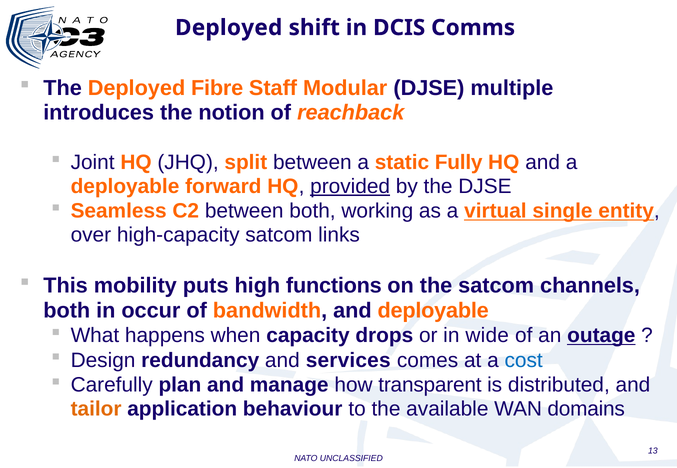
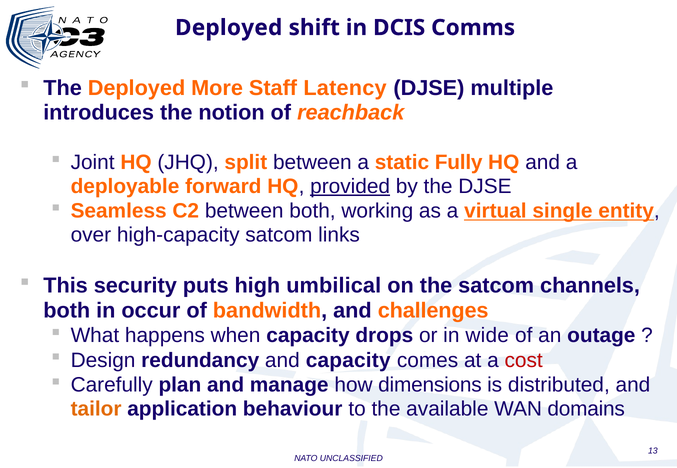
Fibre: Fibre -> More (217, 88)
Modular: Modular -> Latency (345, 88)
mobility: mobility -> security (135, 286)
functions: functions -> umbilical (334, 286)
and deployable: deployable -> challenges (433, 311)
outage underline: present -> none (601, 336)
and services: services -> capacity (348, 361)
cost colour: blue -> red (524, 361)
transparent: transparent -> dimensions (430, 386)
